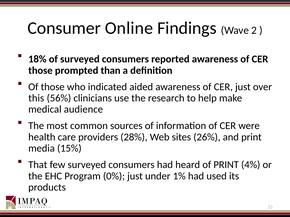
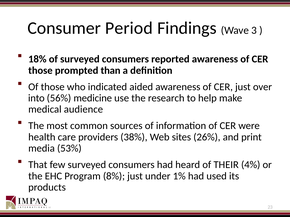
Online: Online -> Period (129, 28)
2: 2 -> 3 (254, 30)
this: this -> into (36, 98)
clinicians: clinicians -> medicine (93, 98)
28%: 28% -> 38% (134, 137)
15%: 15% -> 53% (69, 149)
of PRINT: PRINT -> THEIR (226, 165)
0%: 0% -> 8% (114, 176)
